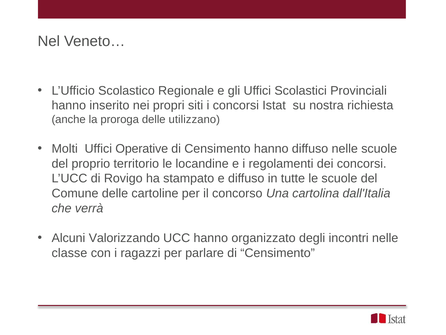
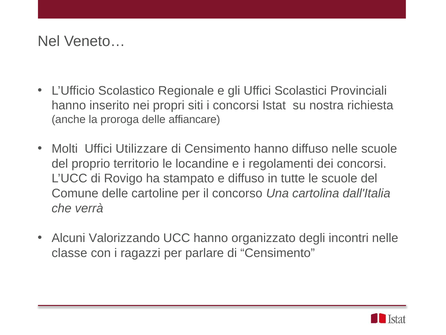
utilizzano: utilizzano -> affiancare (194, 119)
Operative: Operative -> Utilizzare (142, 149)
